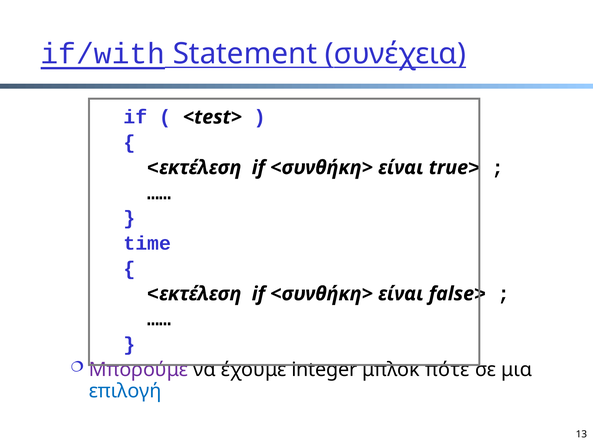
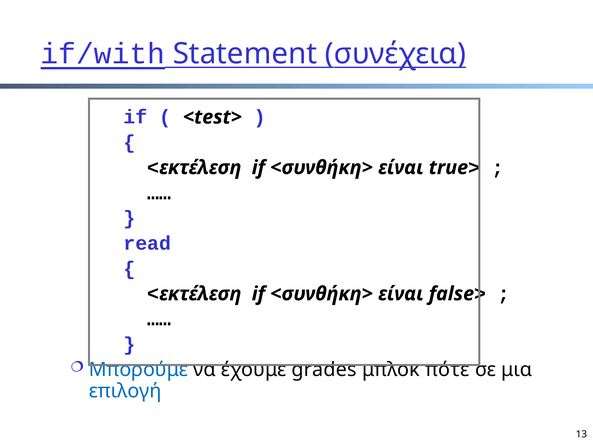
time: time -> read (147, 244)
Μπορούμε colour: purple -> blue (138, 370)
integer: integer -> grades (324, 370)
